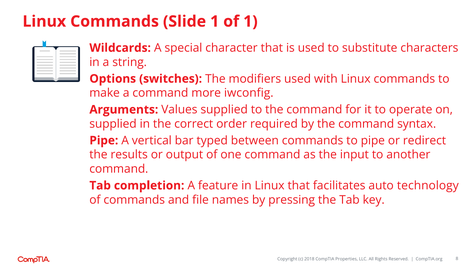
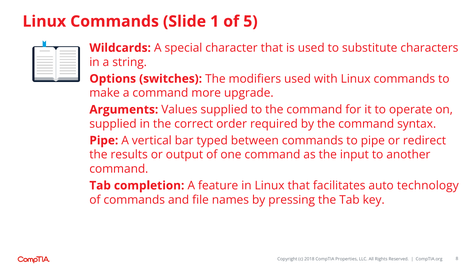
of 1: 1 -> 5 (250, 21)
iwconfig: iwconfig -> upgrade (249, 93)
